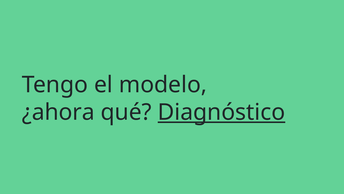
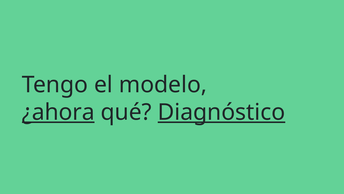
¿ahora underline: none -> present (58, 112)
